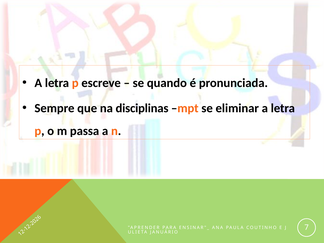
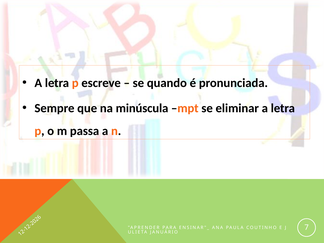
disciplinas: disciplinas -> minúscula (142, 108)
